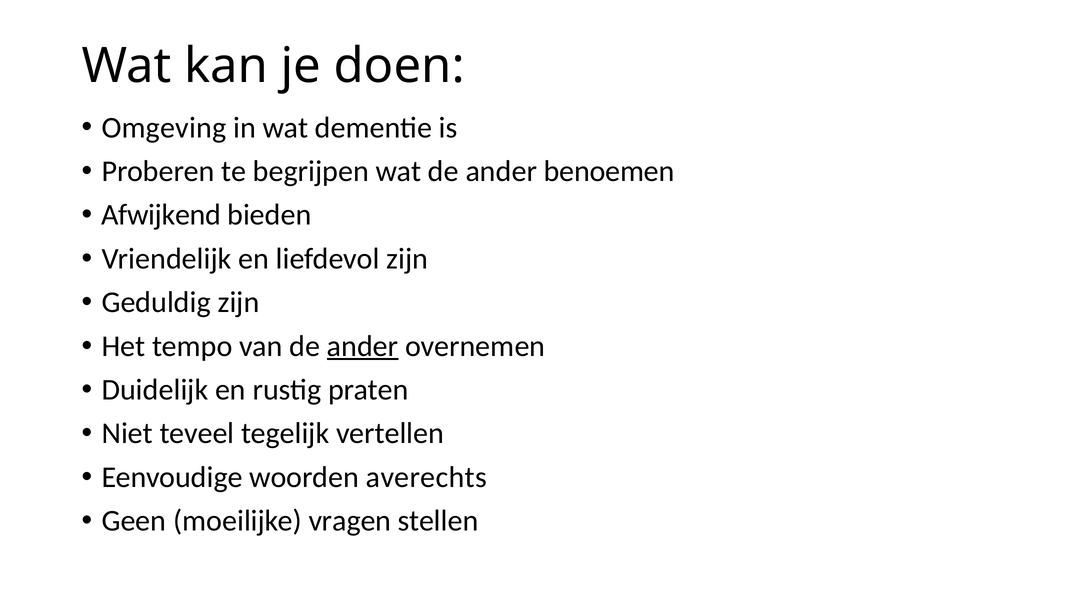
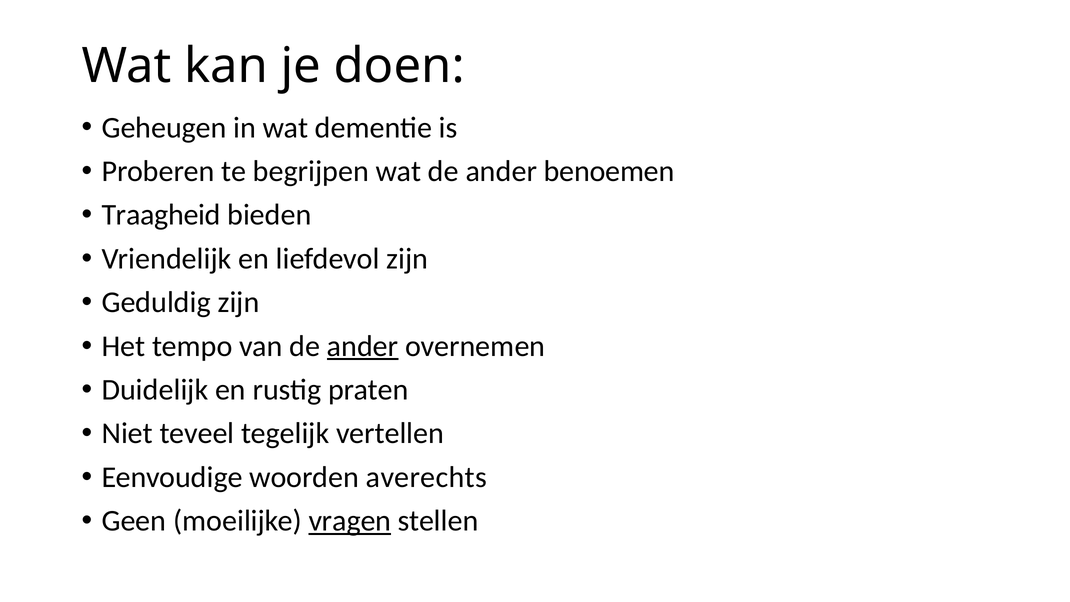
Omgeving: Omgeving -> Geheugen (164, 128)
Afwijkend: Afwijkend -> Traagheid (161, 215)
vragen underline: none -> present (350, 521)
